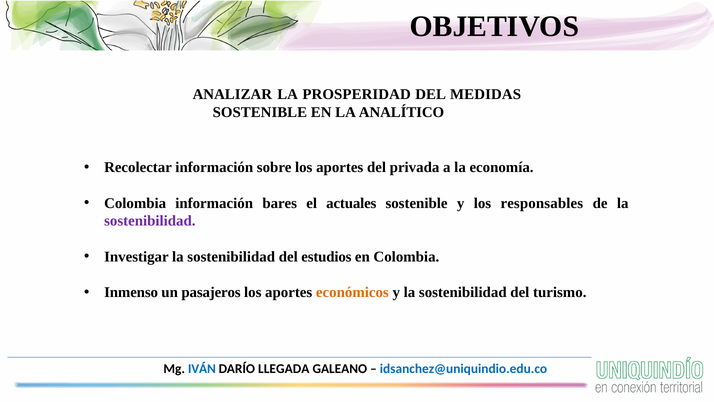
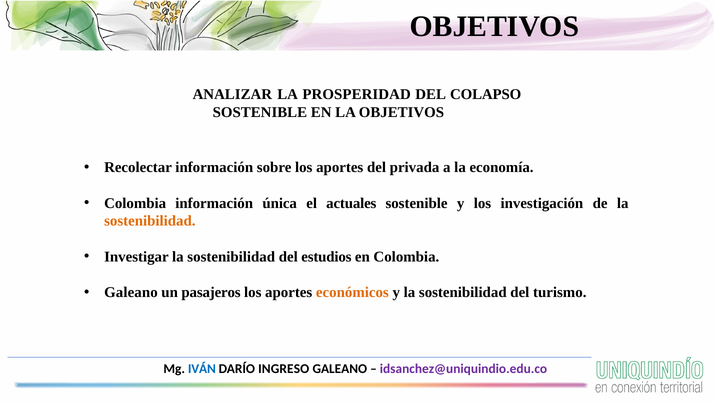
MEDIDAS: MEDIDAS -> COLAPSO (486, 94)
LA ANALÍTICO: ANALÍTICO -> OBJETIVOS (401, 112)
bares: bares -> única (280, 203)
responsables: responsables -> investigación (542, 203)
sostenibilidad colour: purple -> orange (150, 221)
Inmenso: Inmenso -> Galeano (131, 292)
LLEGADA: LLEGADA -> INGRESO (284, 369)
idsanchez@uniquindio.edu.co colour: blue -> purple (463, 369)
